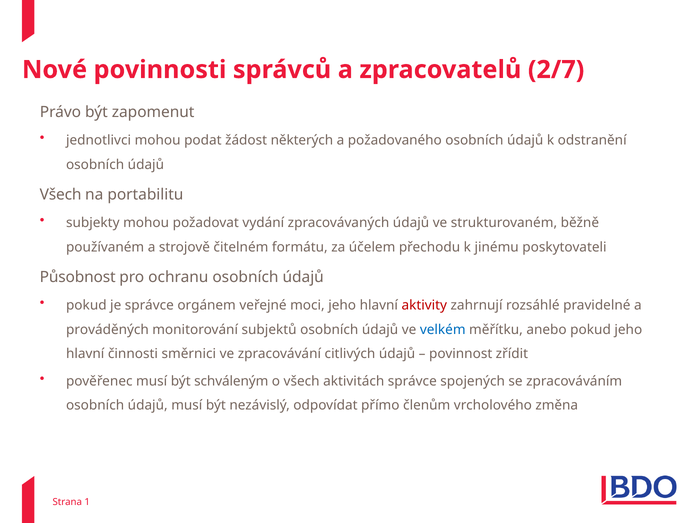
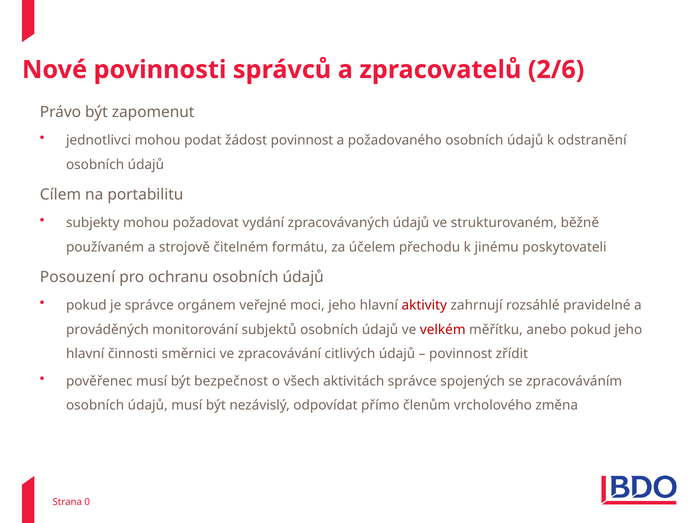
2/7: 2/7 -> 2/6 (556, 70)
žádost některých: některých -> povinnost (302, 140)
Všech: Všech -> Cílem (60, 195)
Působnost: Působnost -> Posouzení (78, 277)
velkém colour: blue -> red (443, 330)
schváleným: schváleným -> bezpečnost (231, 381)
1: 1 -> 0 (87, 503)
